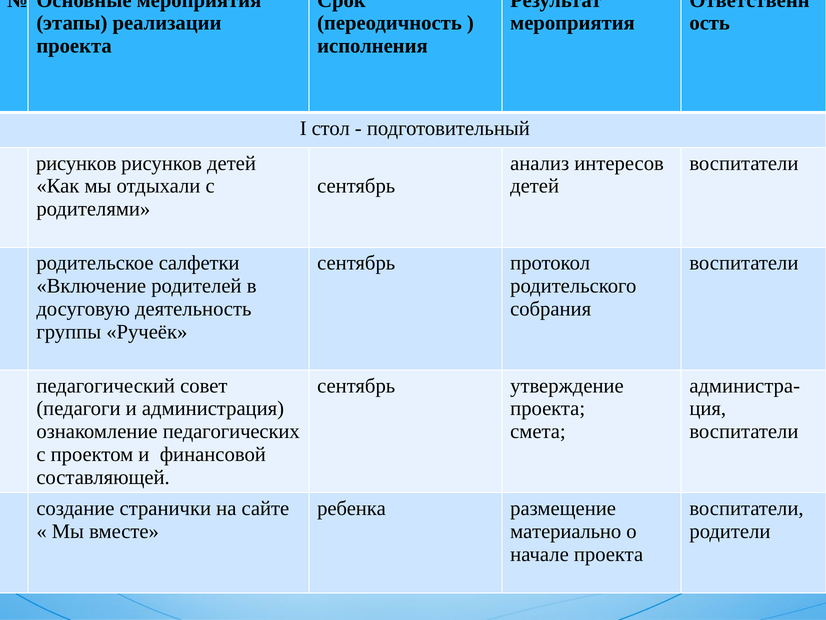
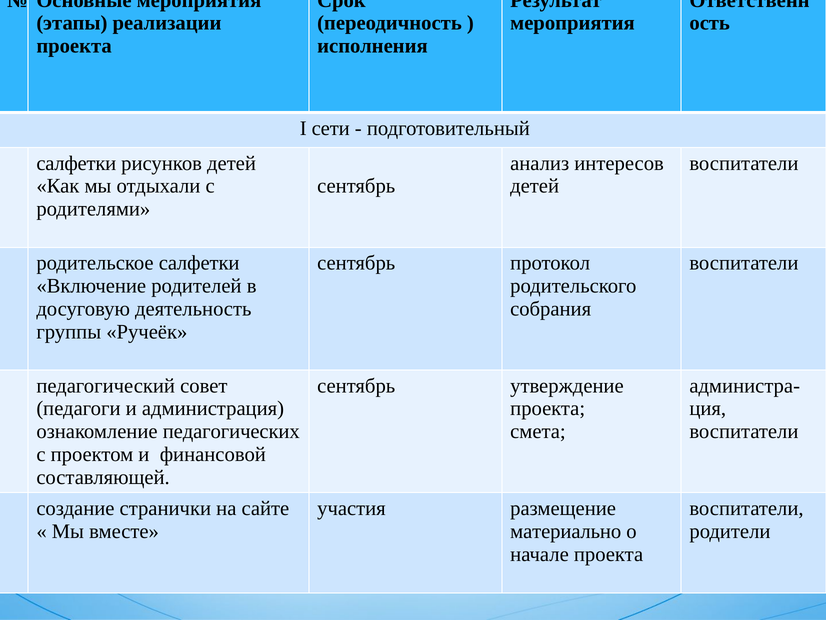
стол: стол -> сети (331, 128)
рисунков: рисунков -> салфетки (76, 163)
ребенка: ребенка -> участия (351, 508)
